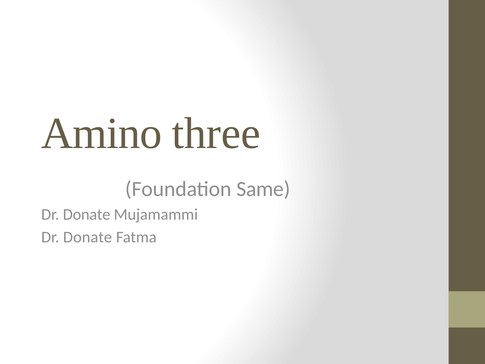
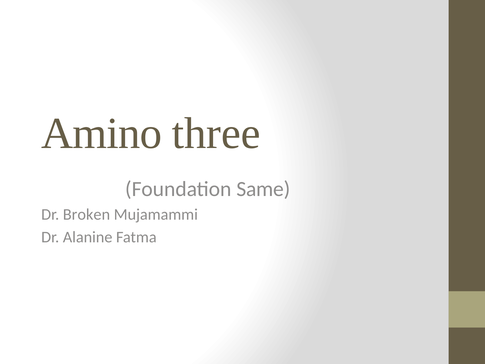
Donate: Donate -> Broken (86, 214)
Donate: Donate -> Alanine (88, 237)
